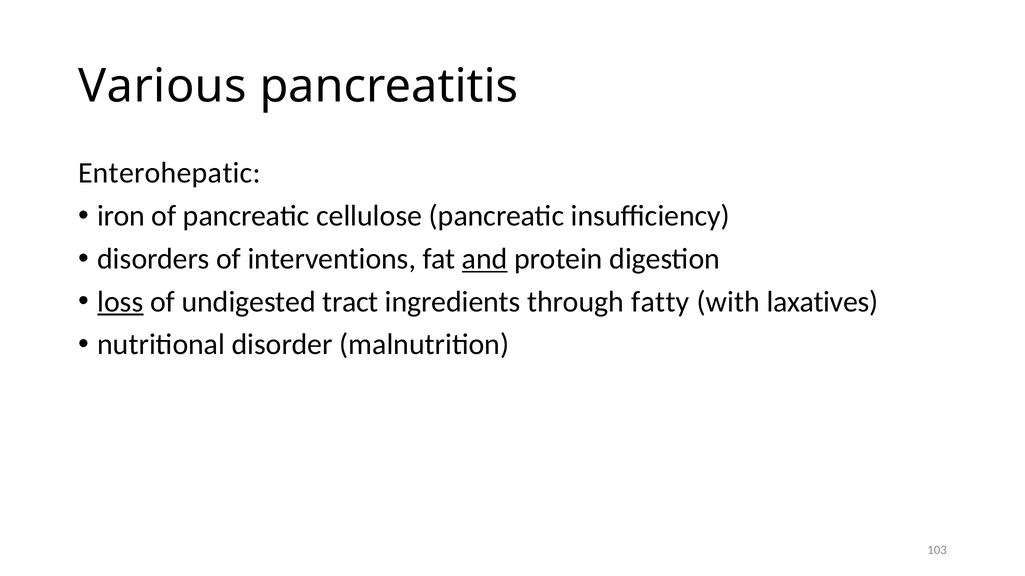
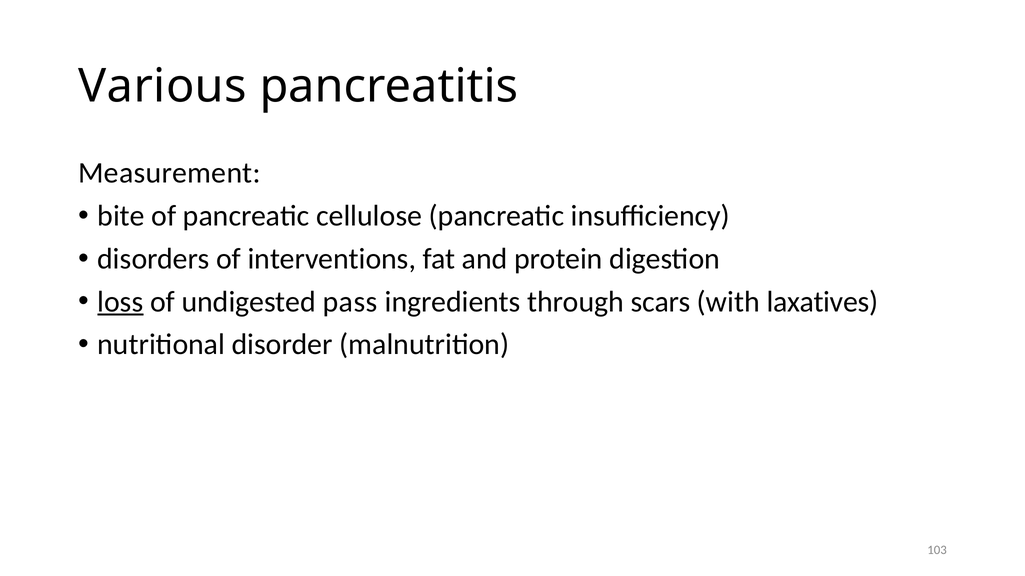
Enterohepatic: Enterohepatic -> Measurement (169, 173)
iron: iron -> bite (121, 216)
and underline: present -> none (485, 259)
tract: tract -> pass (350, 302)
fatty: fatty -> scars (661, 302)
